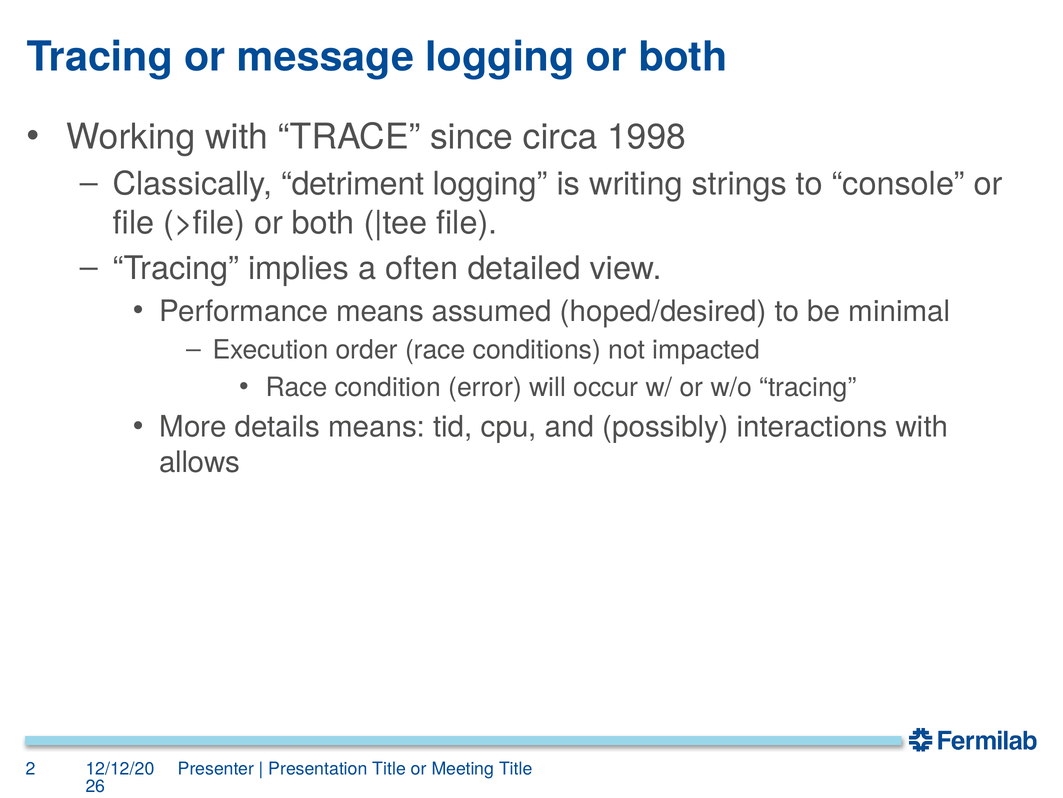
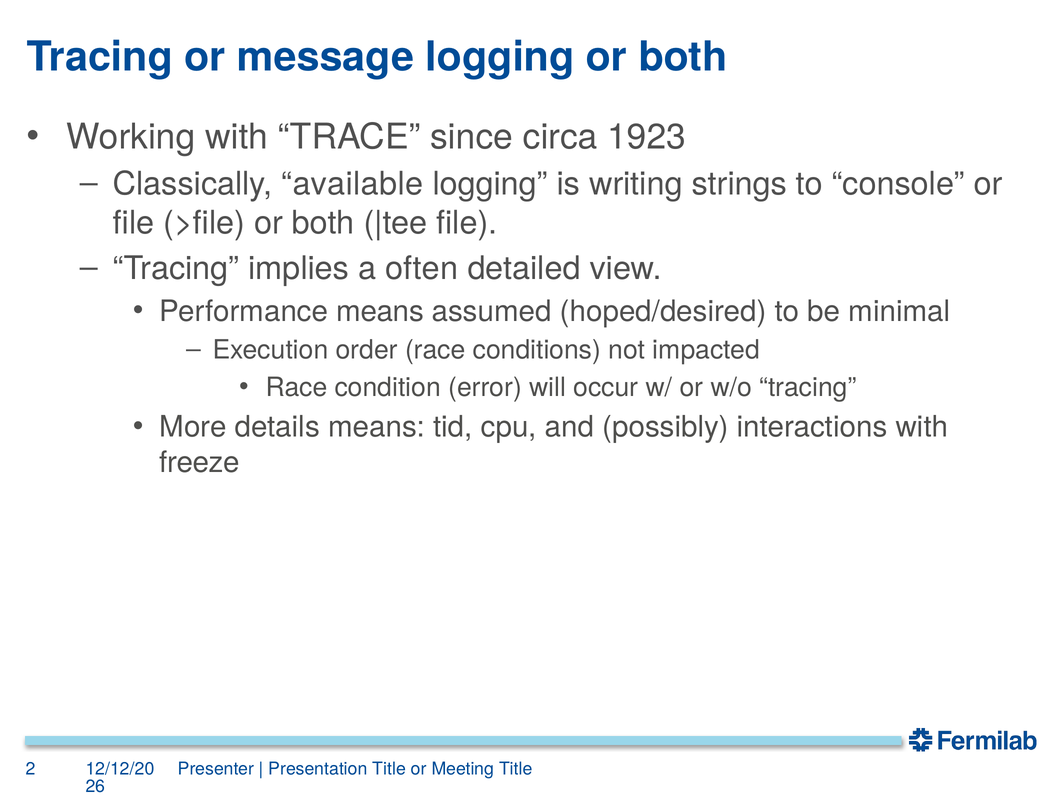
1998: 1998 -> 1923 (647, 137)
detriment: detriment -> available (352, 184)
allows: allows -> freeze (200, 462)
